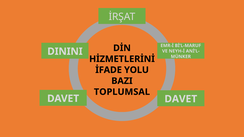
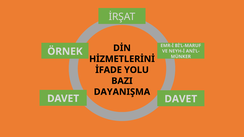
DININI: DININI -> ÖRNEK (65, 52)
TOPLUMSAL: TOPLUMSAL -> DAYANIŞMA (122, 92)
